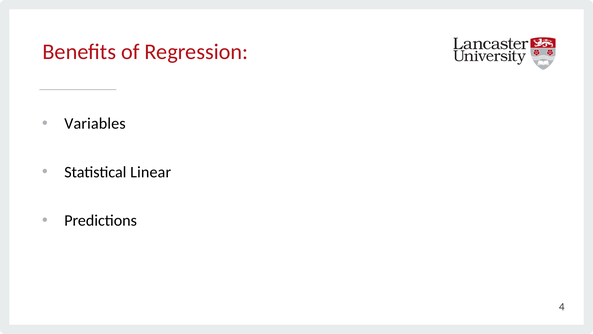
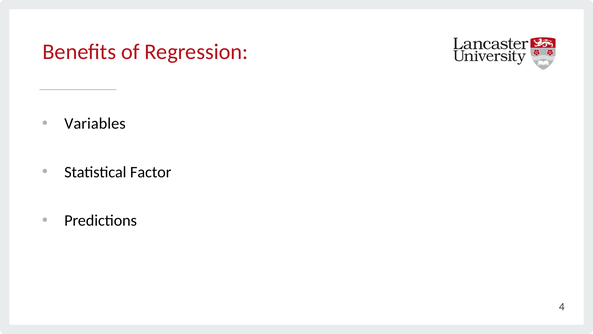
Linear: Linear -> Factor (151, 172)
